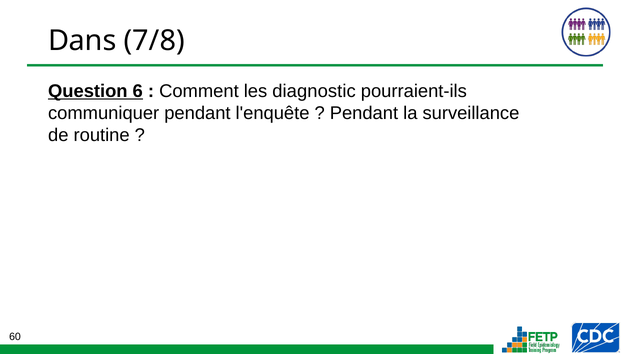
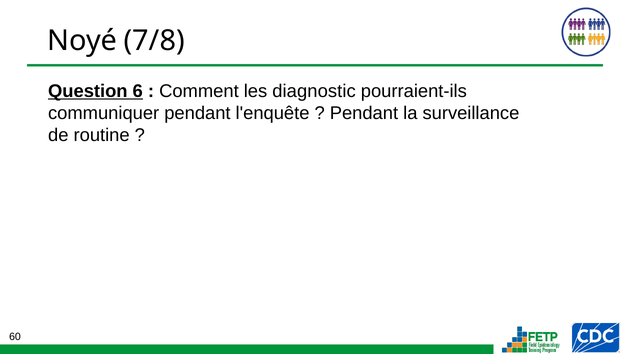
Dans: Dans -> Noyé (82, 41)
